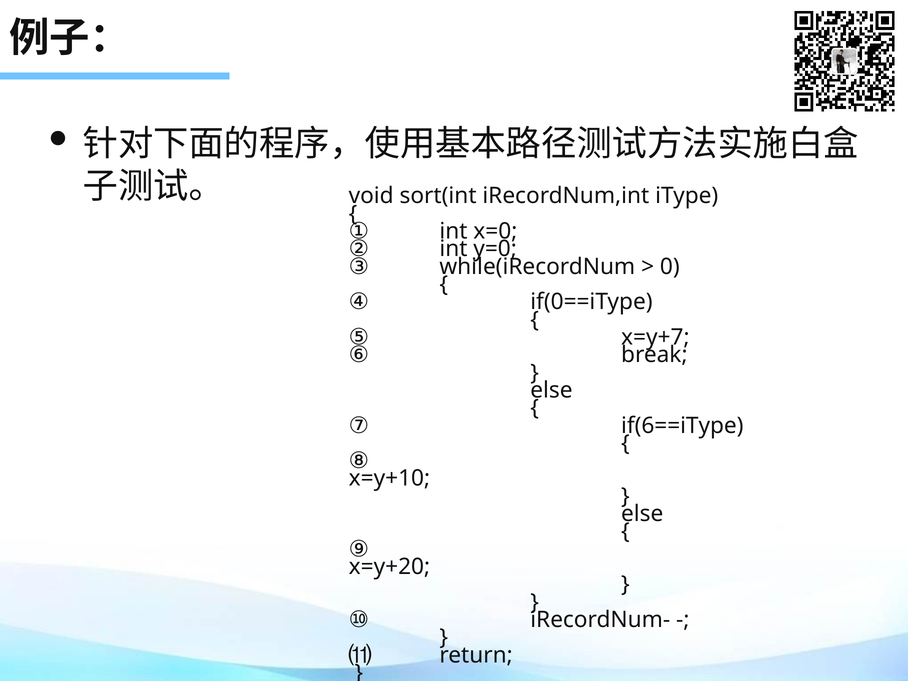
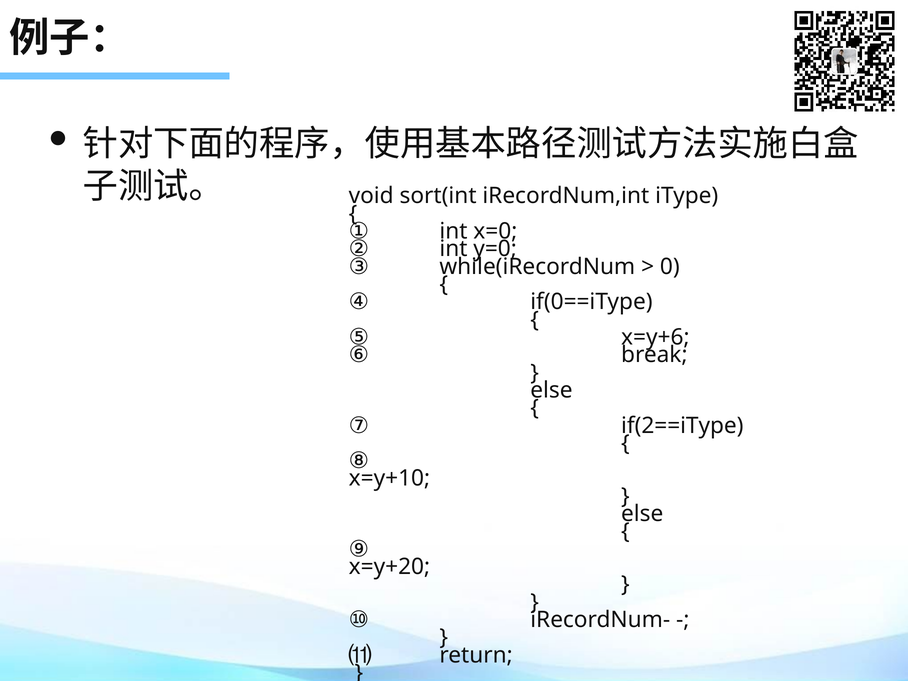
x=y+7: x=y+7 -> x=y+6 (655, 337)
if(6==iType: if(6==iType -> if(2==iType (682, 426)
